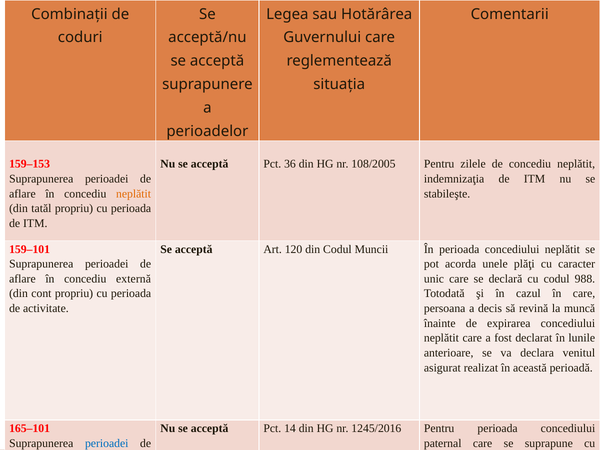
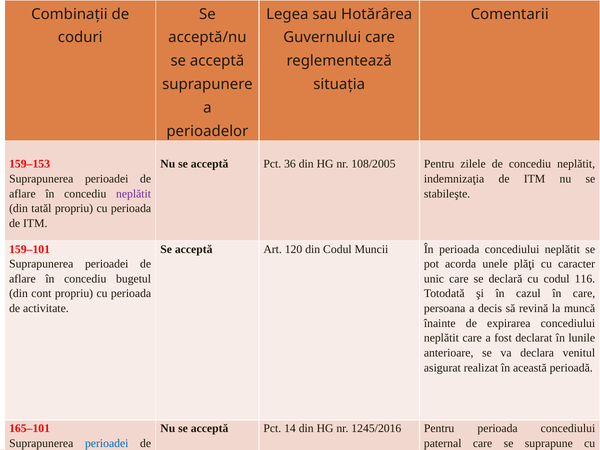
neplătit colour: orange -> purple (134, 194)
externă: externă -> bugetul (134, 279)
988: 988 -> 116 (585, 279)
